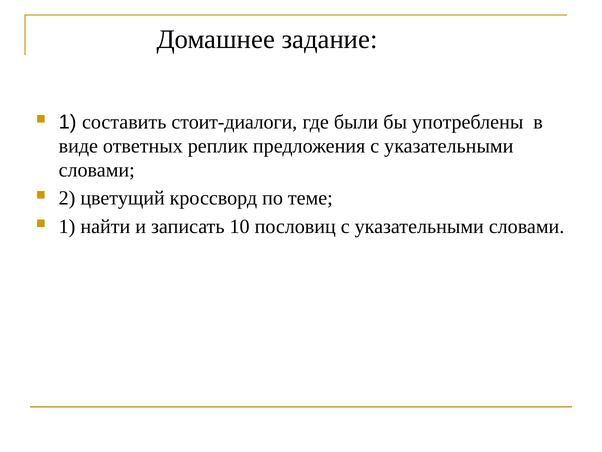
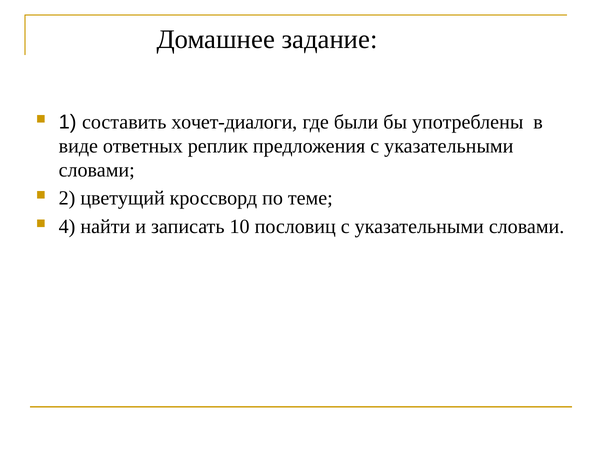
стоит-диалоги: стоит-диалоги -> хочет-диалоги (234, 122)
1: 1 -> 4 (67, 226)
